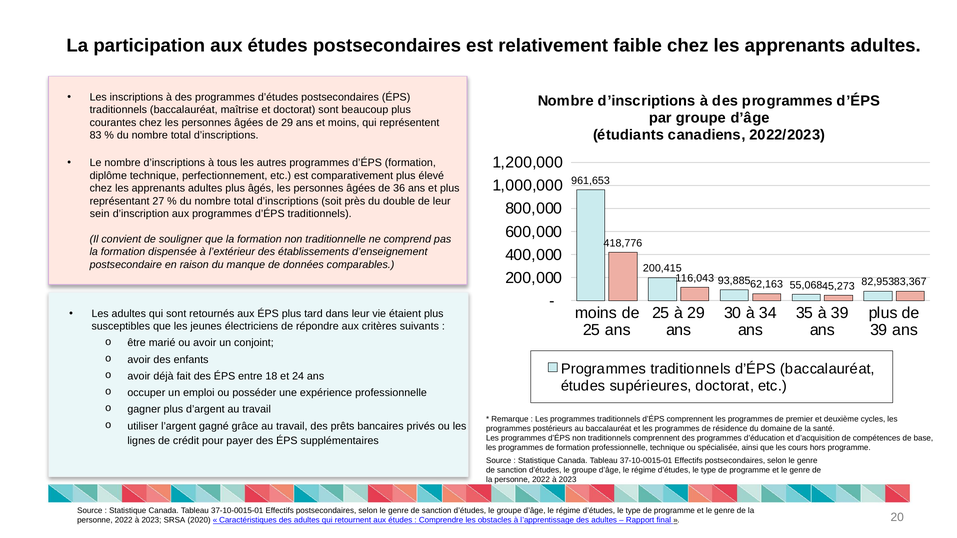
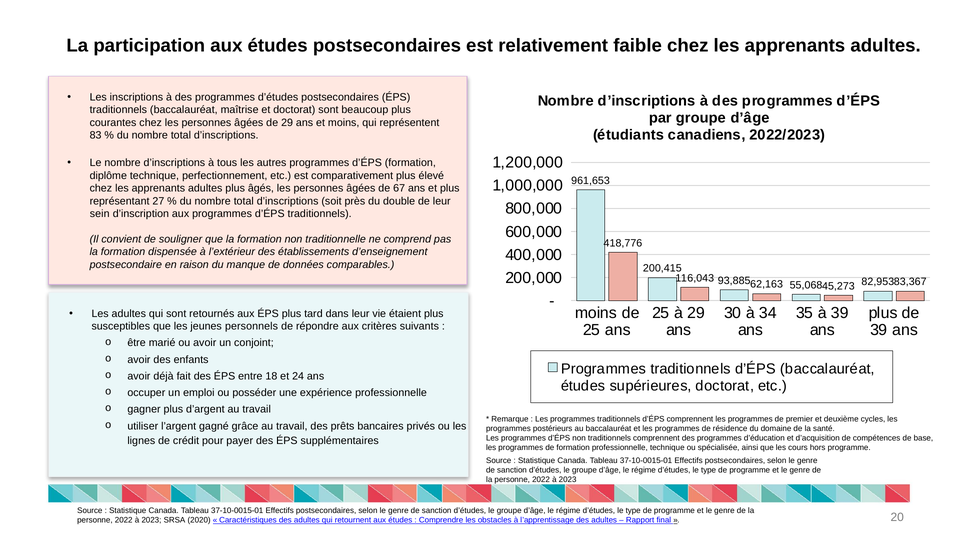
36: 36 -> 67 (399, 188)
électriciens: électriciens -> personnels (252, 327)
